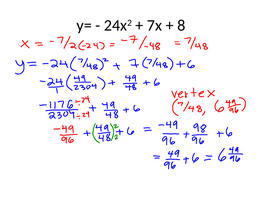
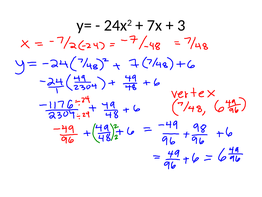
8: 8 -> 3 (181, 25)
